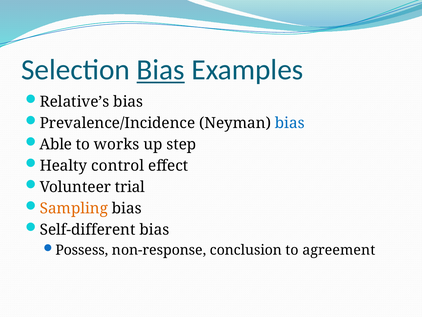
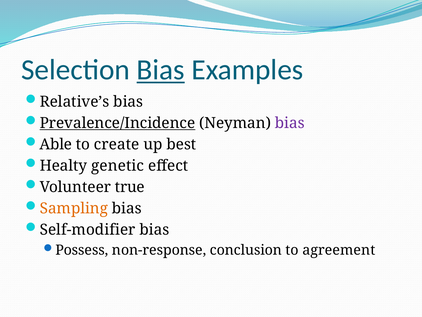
Prevalence/Incidence underline: none -> present (117, 123)
bias colour: blue -> purple (290, 123)
works: works -> create (117, 144)
step: step -> best (181, 144)
control: control -> genetic (118, 166)
trial: trial -> true (130, 187)
Self-different: Self-different -> Self-modifier (88, 229)
